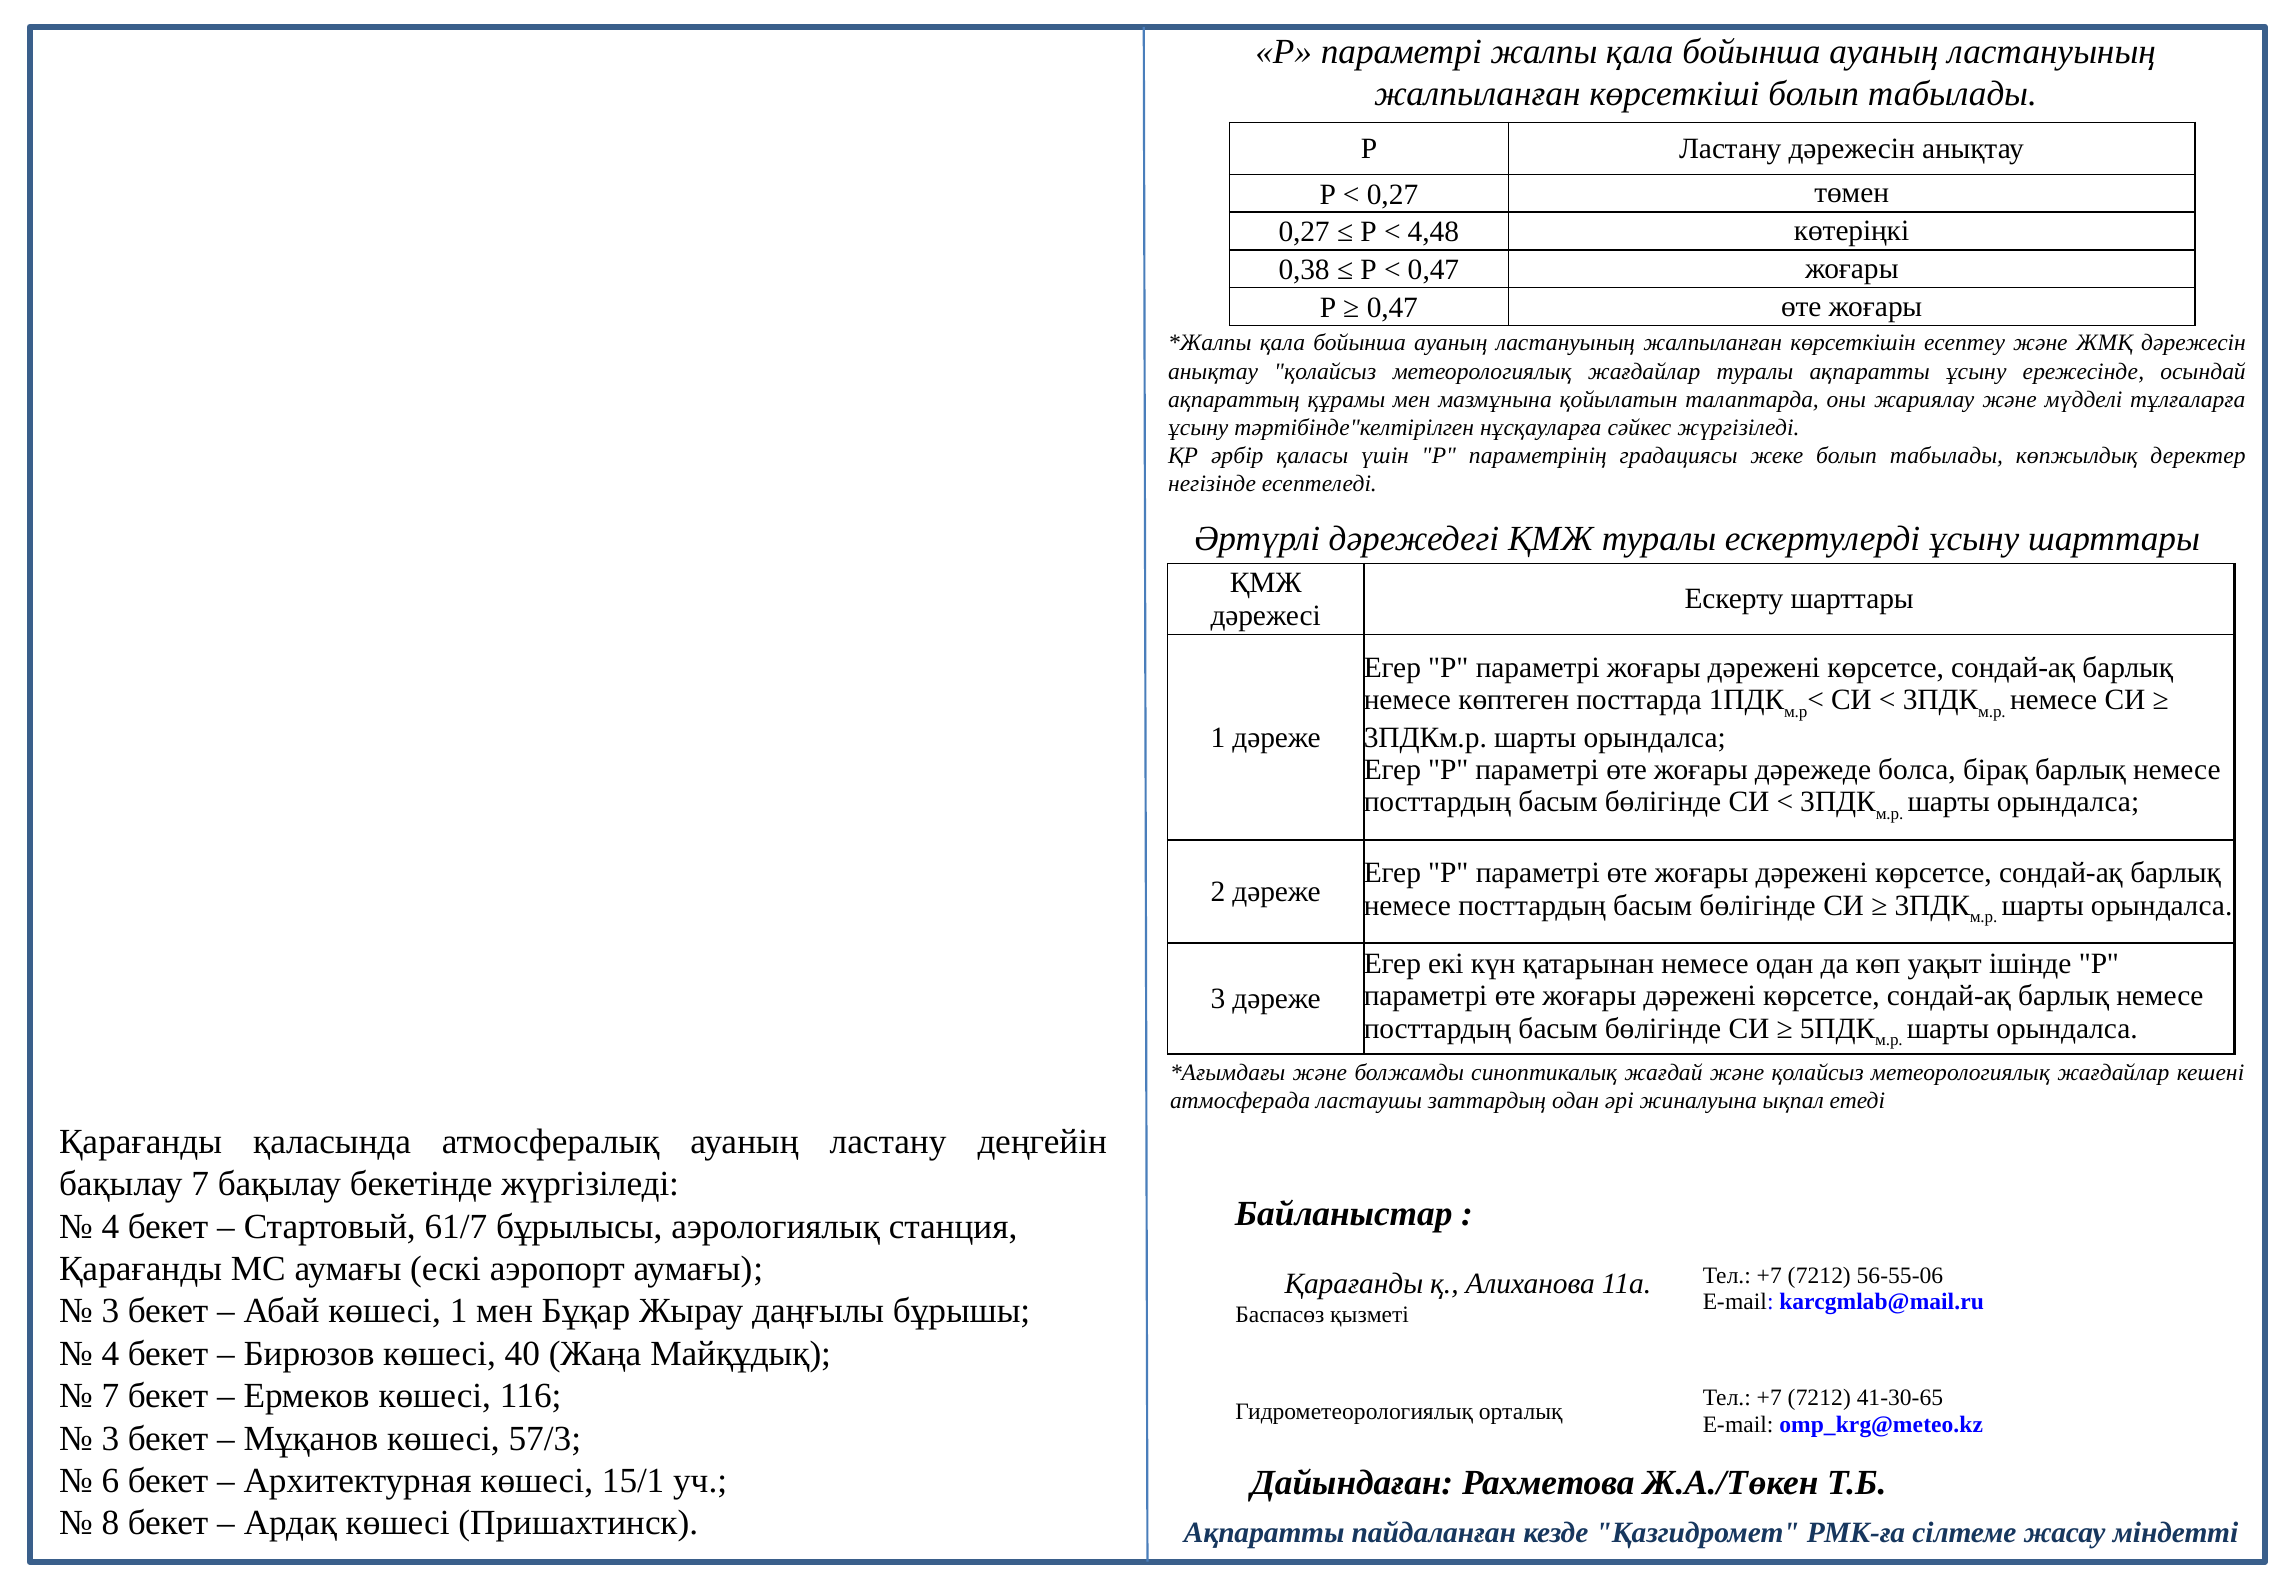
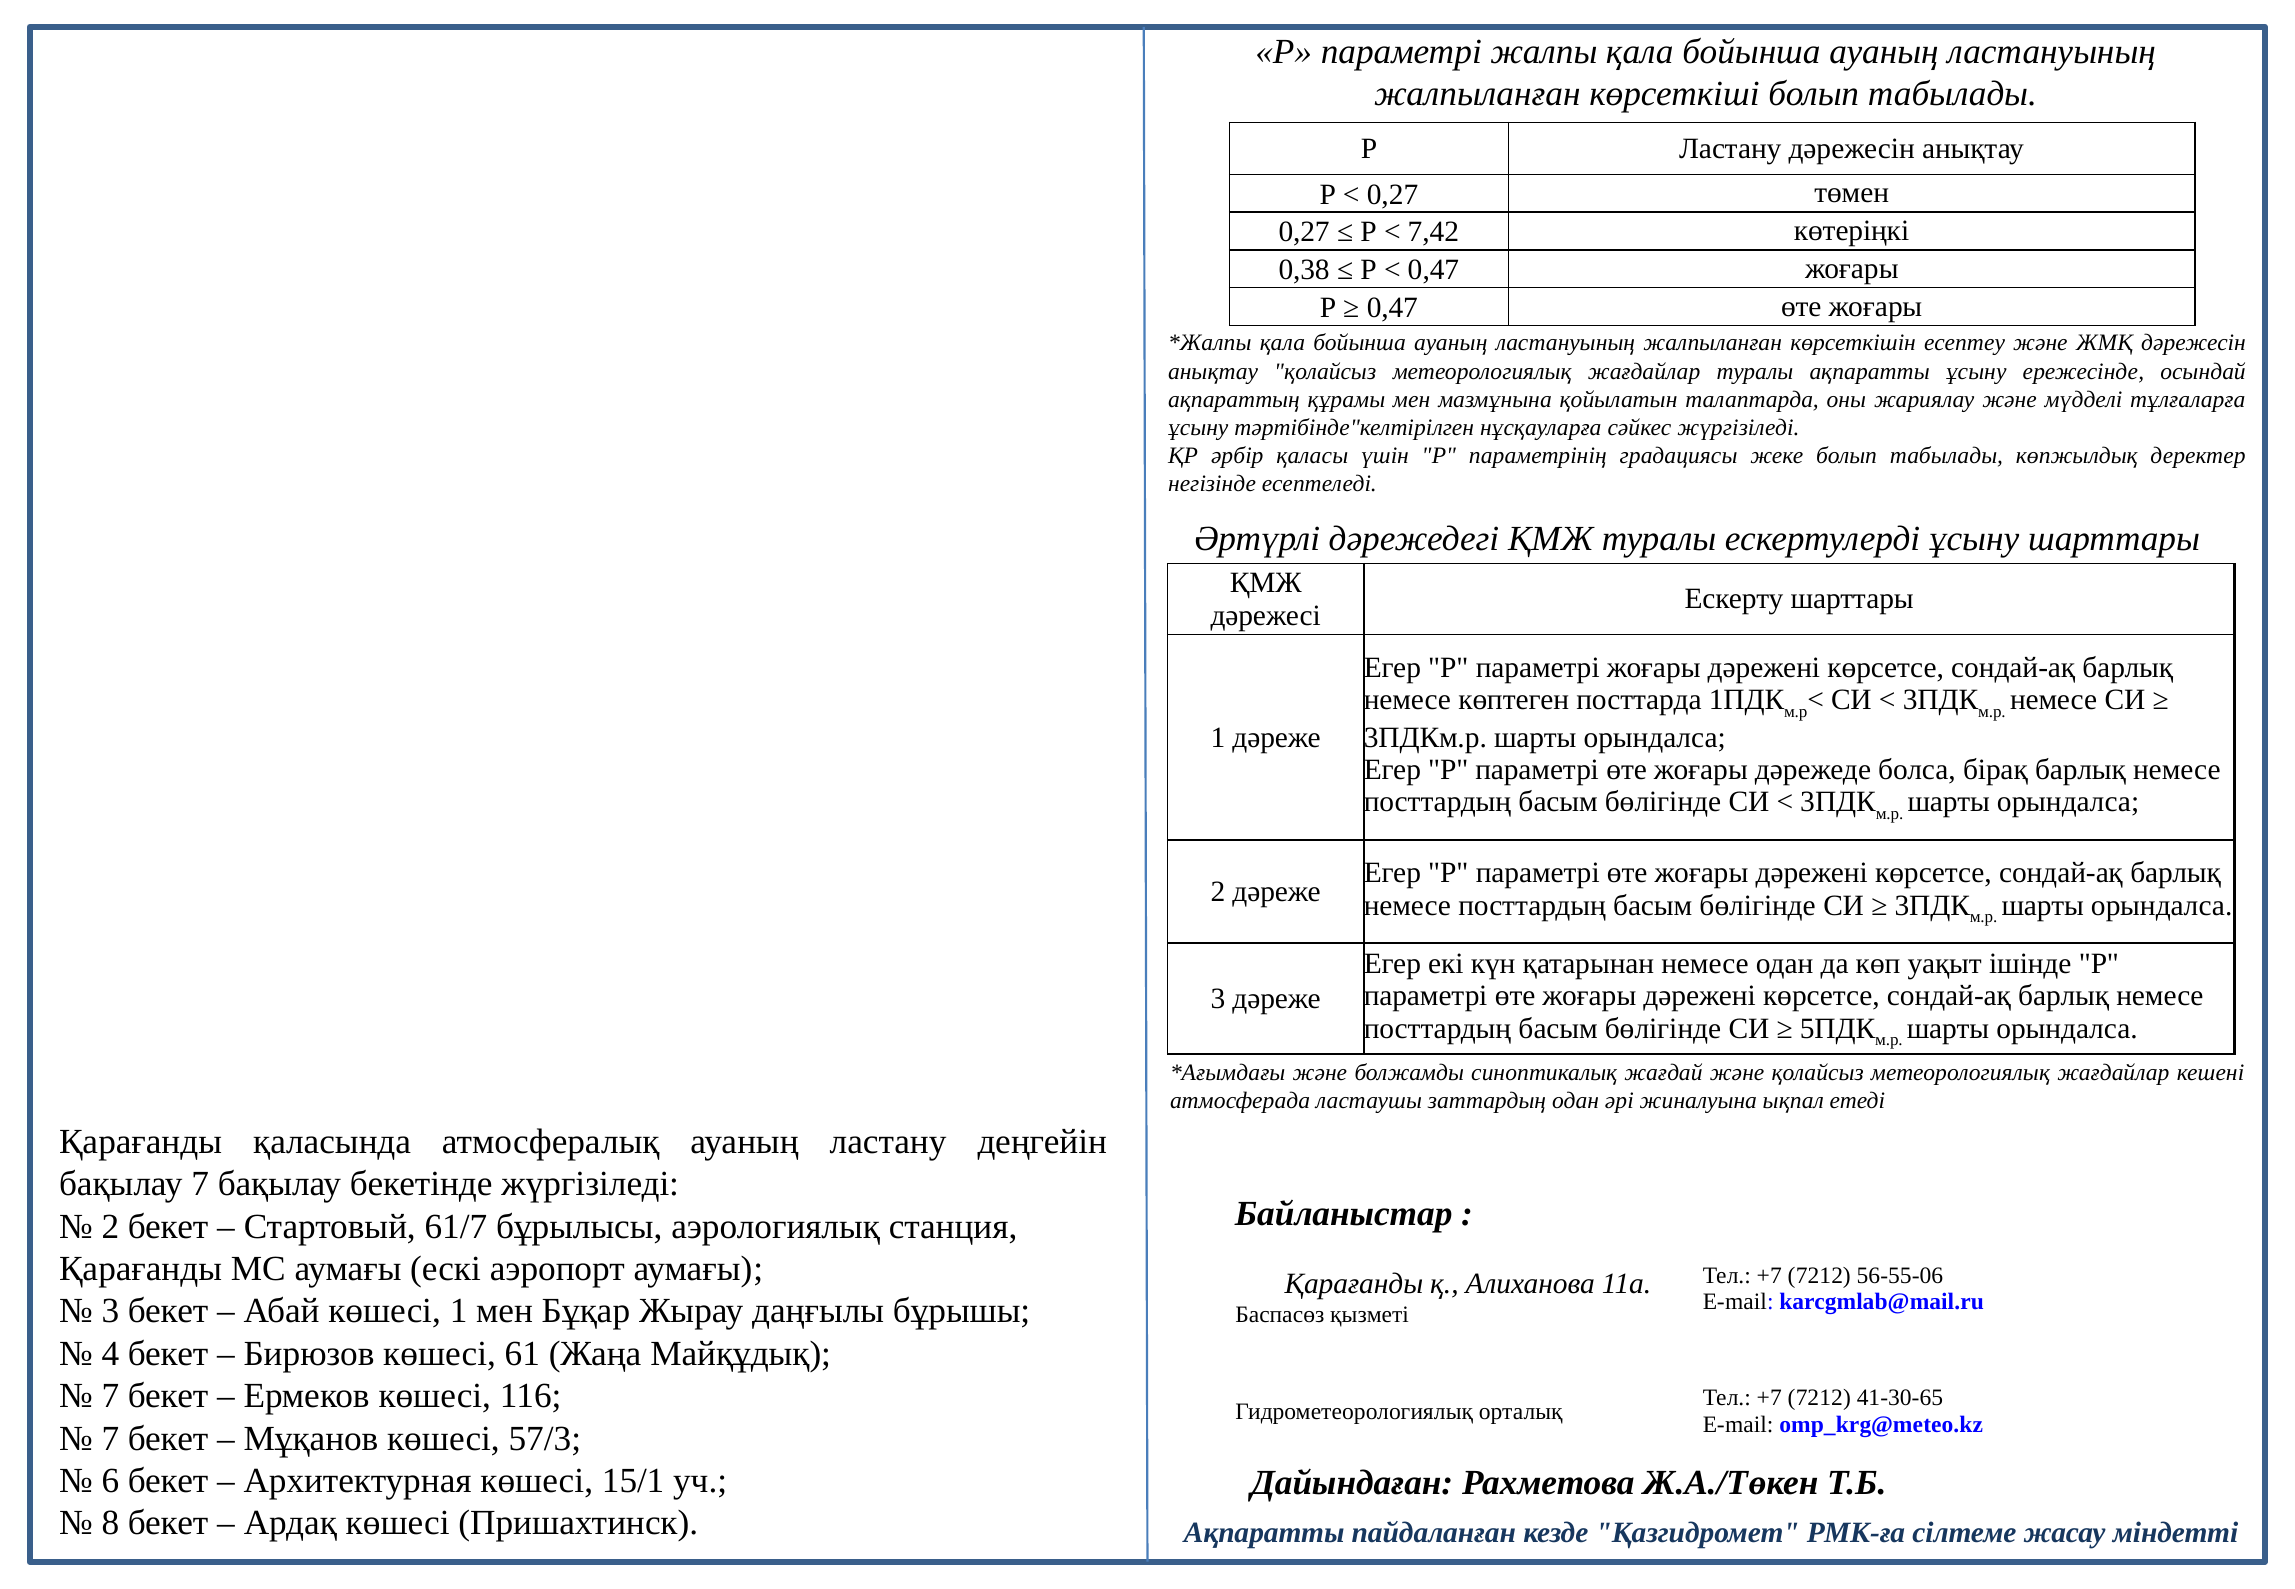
4,48: 4,48 -> 7,42 (1433, 232)
4: 4 -> 2 (110, 1226)
40: 40 -> 61 (522, 1354)
3: 3 -> 7 (110, 1438)
